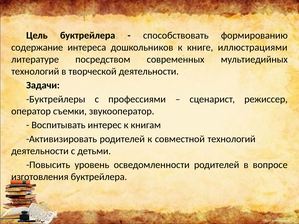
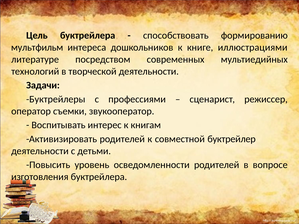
содержание: содержание -> мультфильм (37, 47)
совместной технологий: технологий -> буктрейлер (232, 139)
